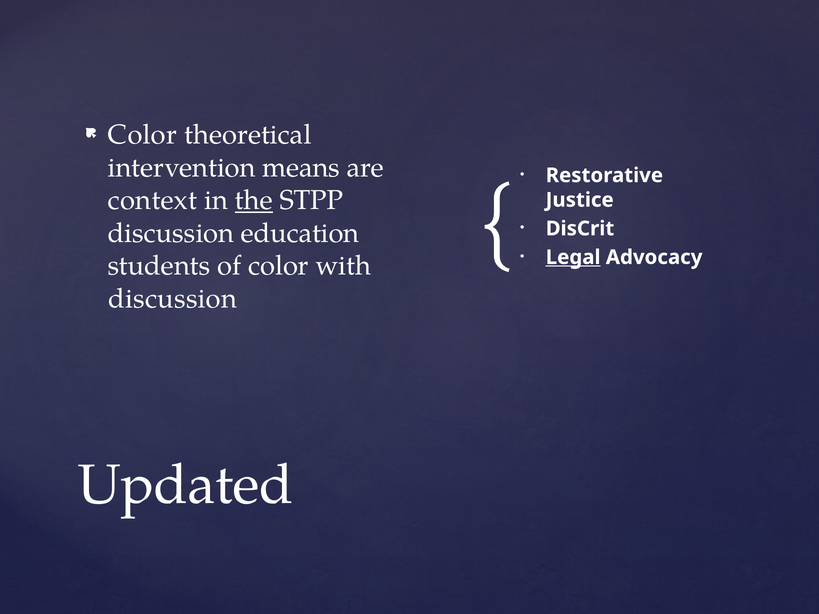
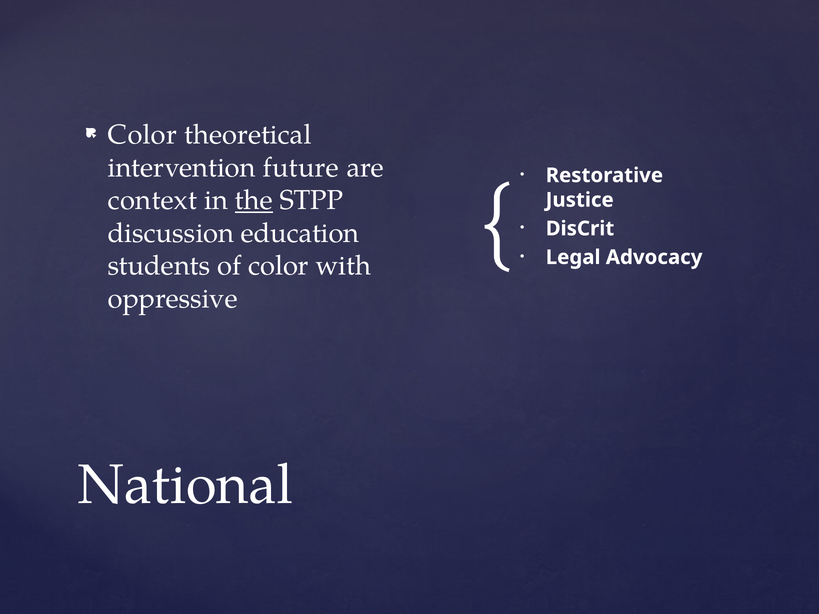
means: means -> future (301, 168)
Legal underline: present -> none (573, 257)
discussion: discussion -> oppressive (173, 299)
Updated: Updated -> National (185, 485)
